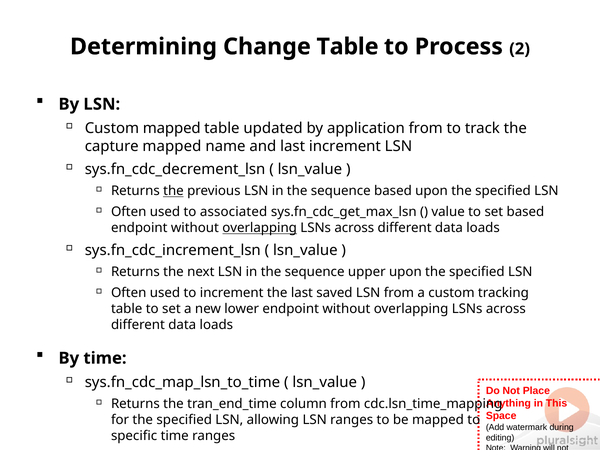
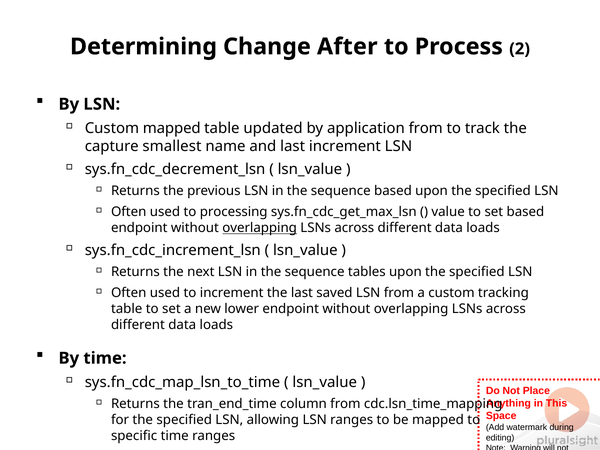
Change Table: Table -> After (347, 47)
capture mapped: mapped -> smallest (172, 146)
the underline: present -> none (173, 191)
associated: associated -> processing (234, 212)
upper: upper -> tables (367, 272)
